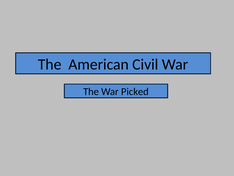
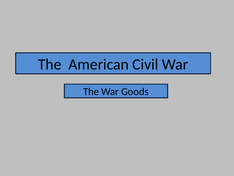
Picked: Picked -> Goods (135, 91)
